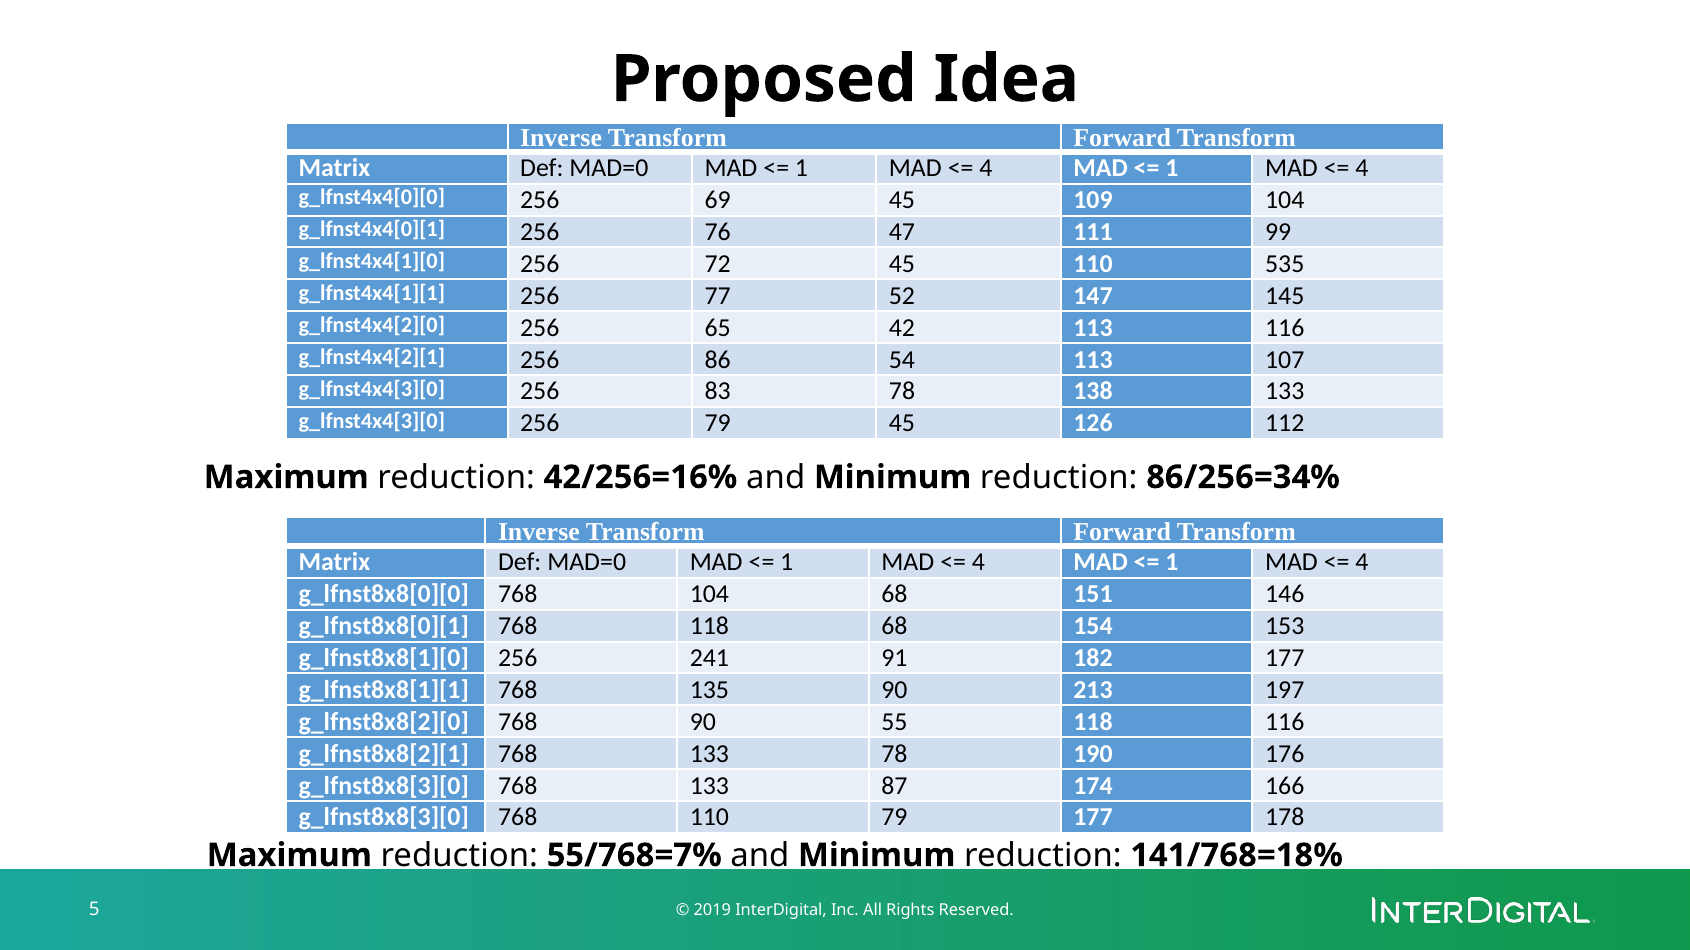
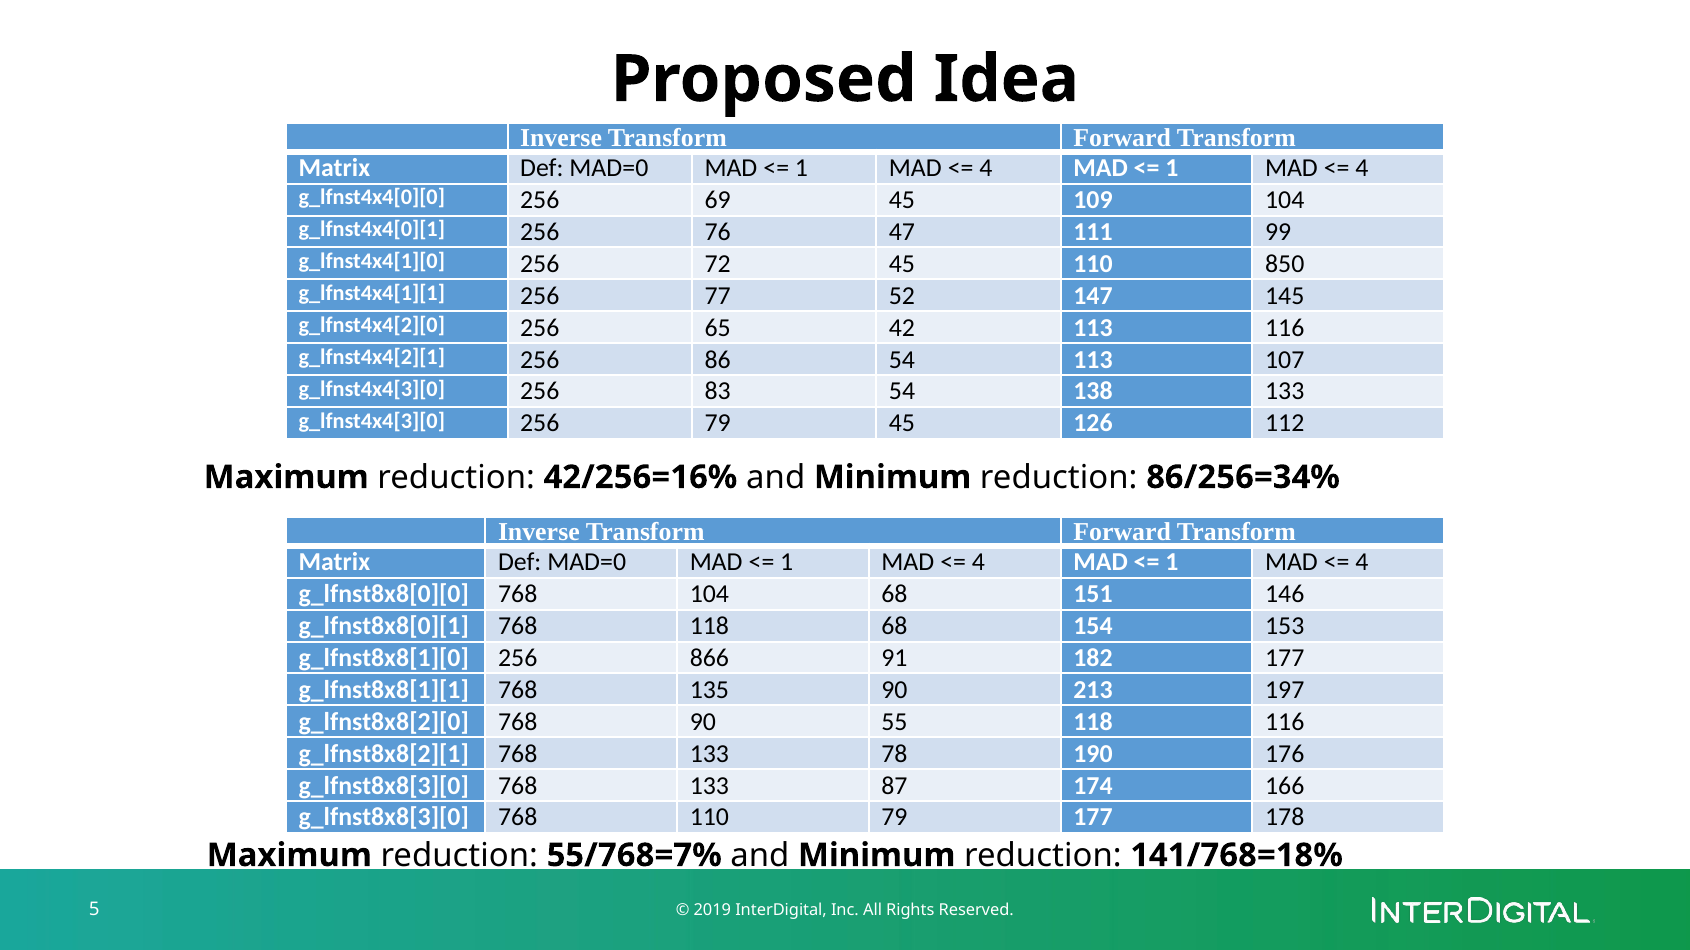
535: 535 -> 850 (1285, 264)
83 78: 78 -> 54 (902, 392)
241: 241 -> 866 (709, 658)
